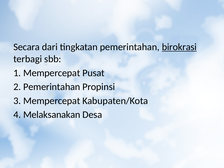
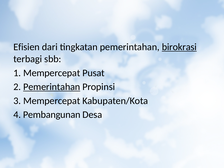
Secara: Secara -> Efisien (27, 47)
Pemerintahan underline: none -> present (52, 87)
Melaksanakan: Melaksanakan -> Pembangunan (52, 115)
